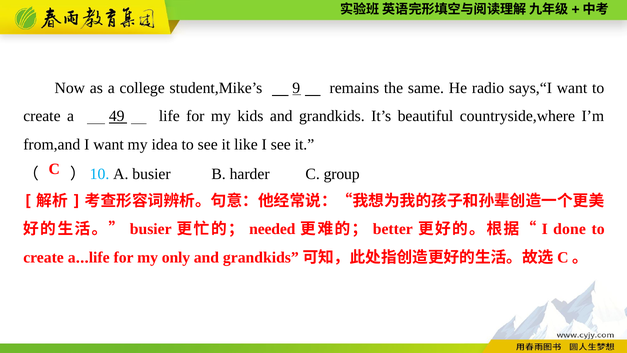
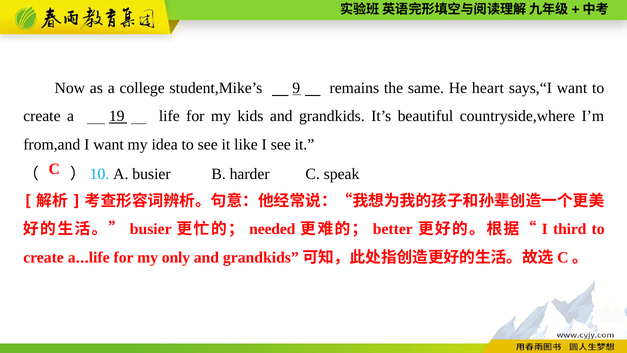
radio: radio -> heart (488, 88)
49: 49 -> 19 (117, 116)
group: group -> speak (342, 174)
done: done -> third (570, 229)
